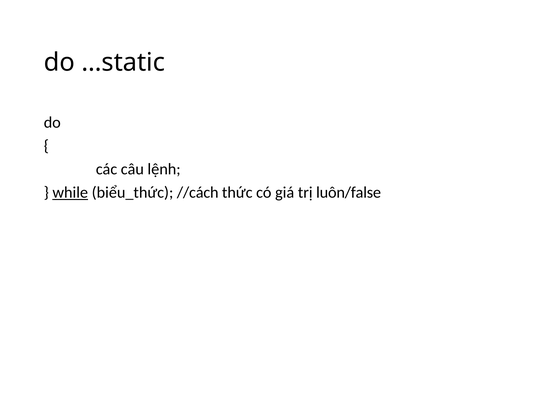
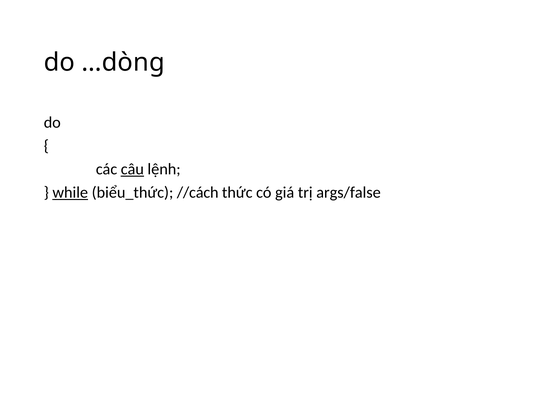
…static: …static -> …dòng (123, 62)
câu underline: none -> present (132, 169)
luôn/false: luôn/false -> args/false (349, 192)
